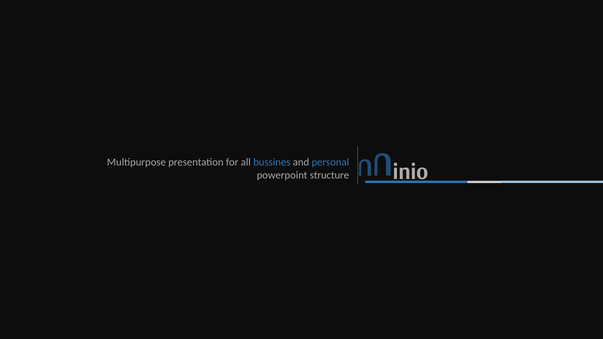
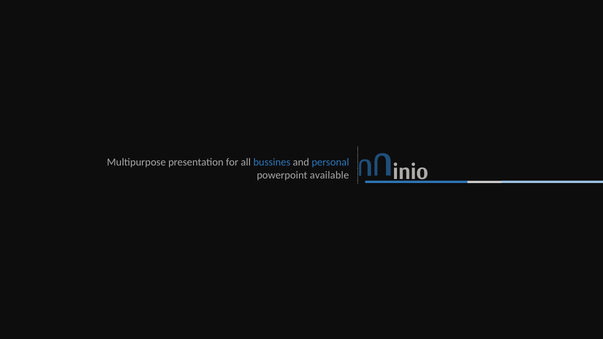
structure: structure -> available (329, 175)
